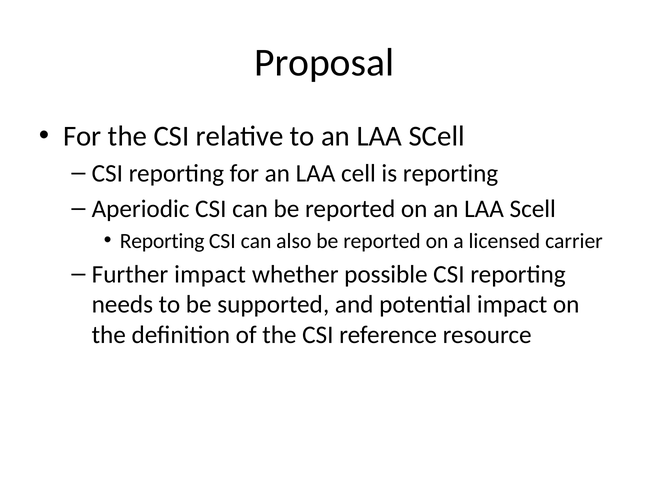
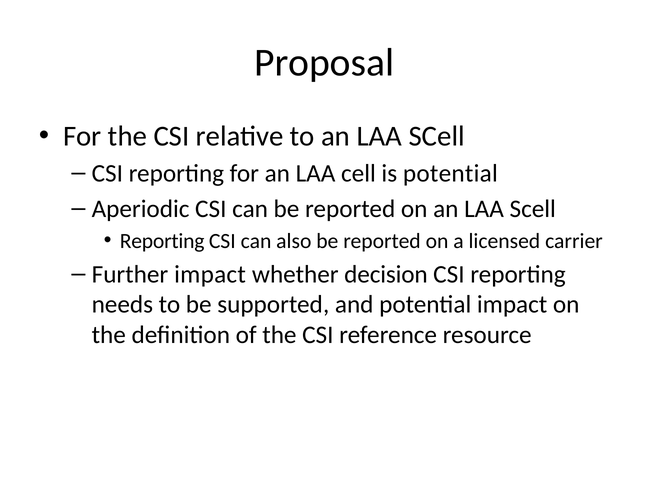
is reporting: reporting -> potential (450, 173)
possible: possible -> decision (386, 274)
